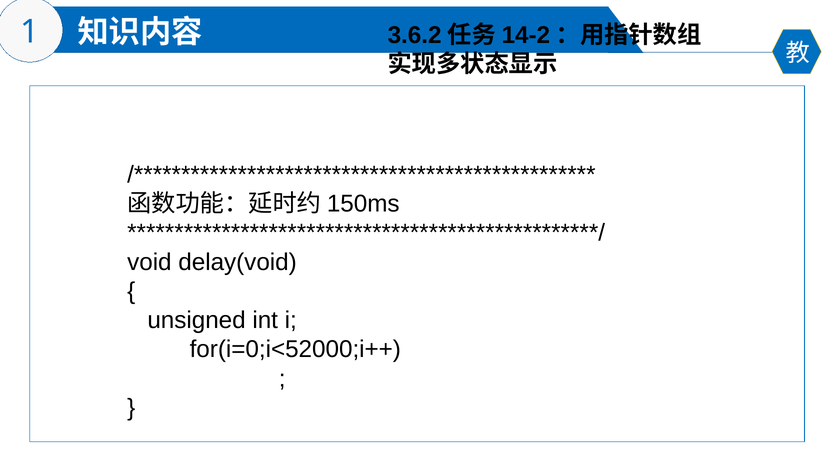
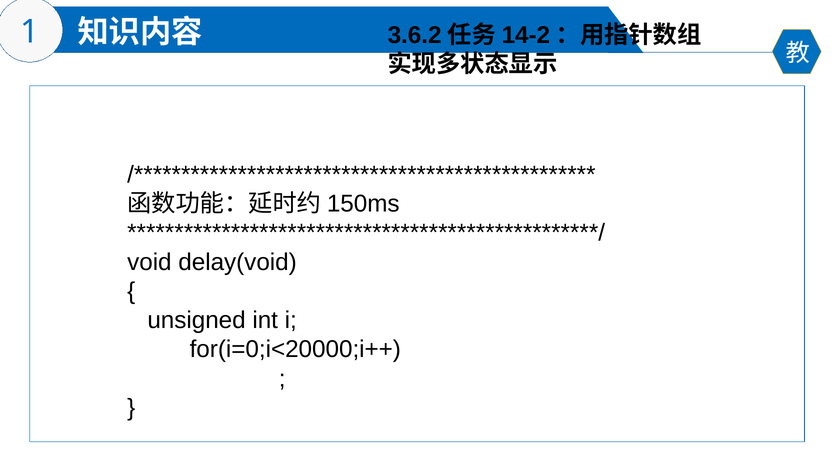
for(i=0;i<52000;i++: for(i=0;i<52000;i++ -> for(i=0;i<20000;i++ (295, 349)
